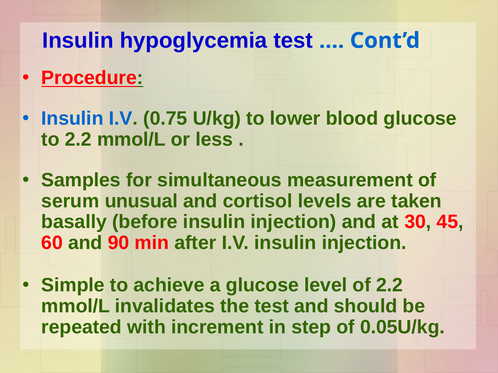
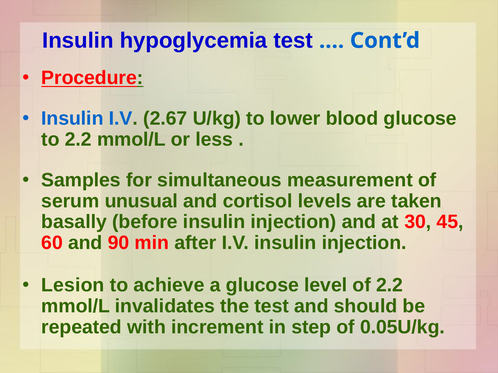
0.75: 0.75 -> 2.67 (165, 119)
Simple: Simple -> Lesion (73, 286)
